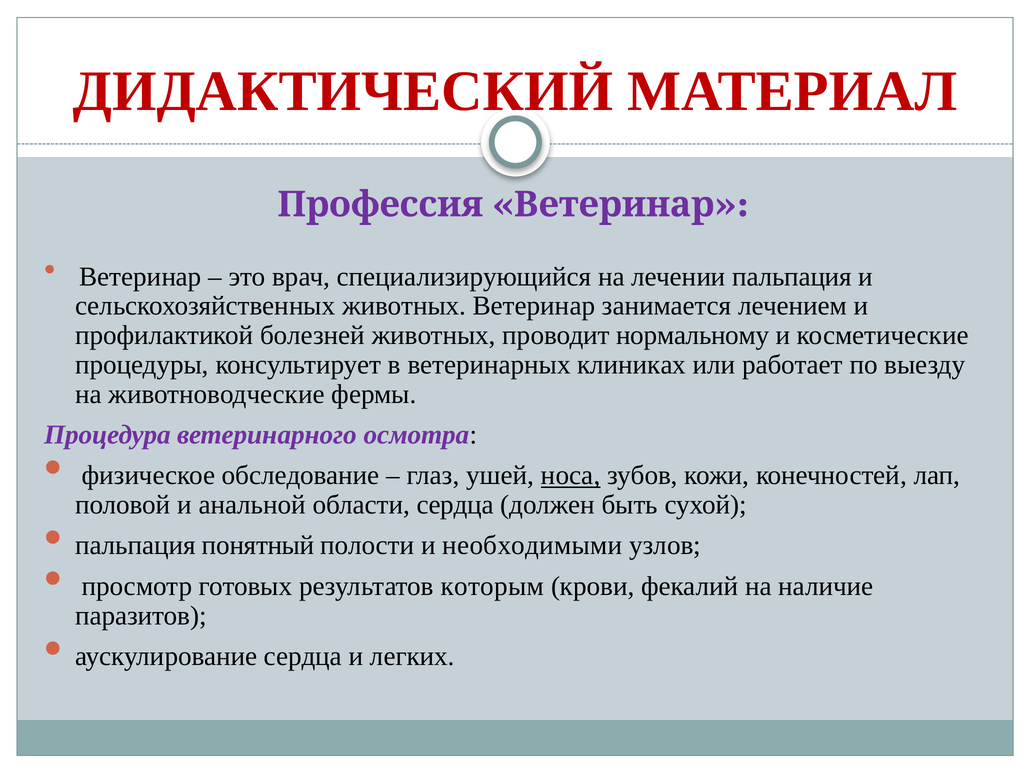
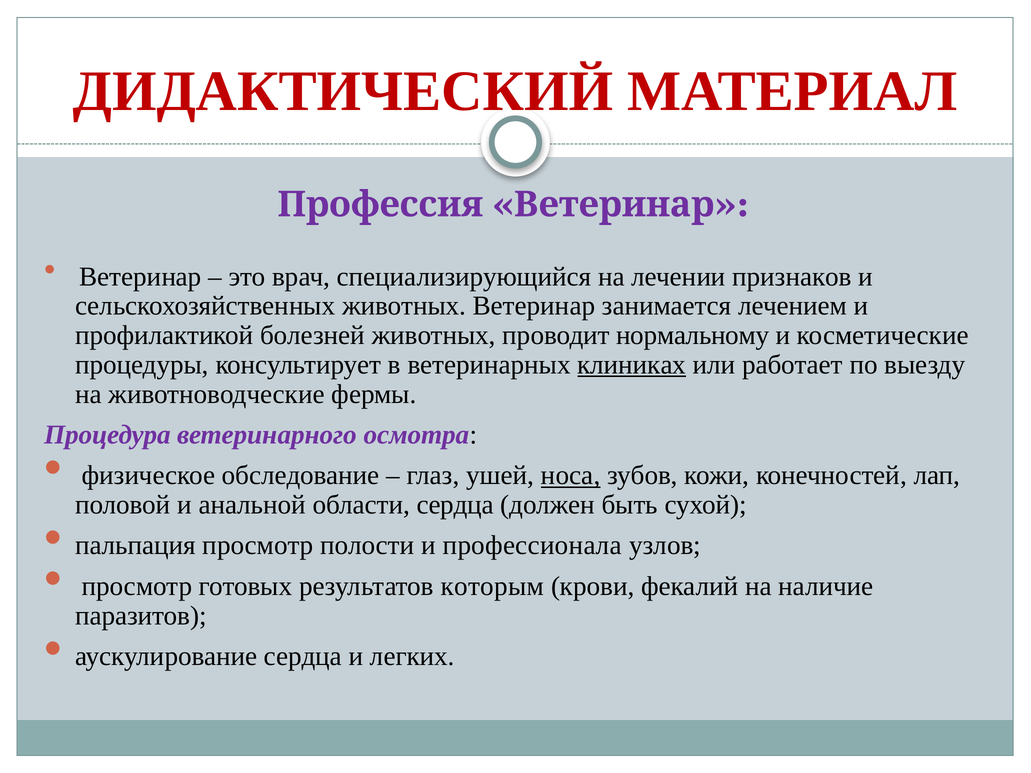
лечении пальпация: пальпация -> признаков (792, 277)
клиниках underline: none -> present (632, 365)
пальпация понятный: понятный -> просмотр (258, 546)
необходимыми: необходимыми -> профессионала (532, 546)
